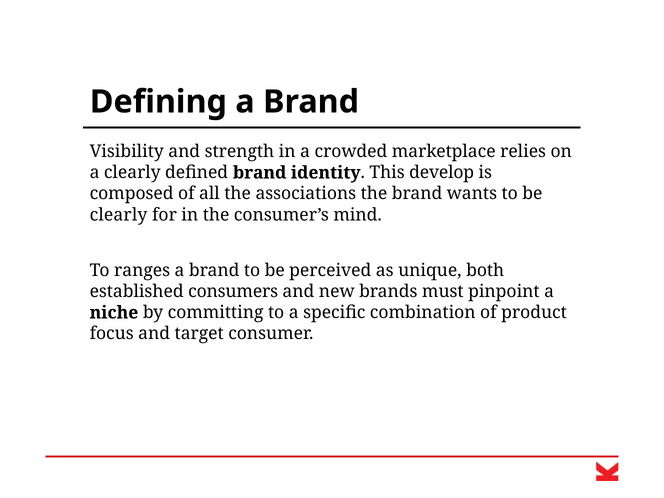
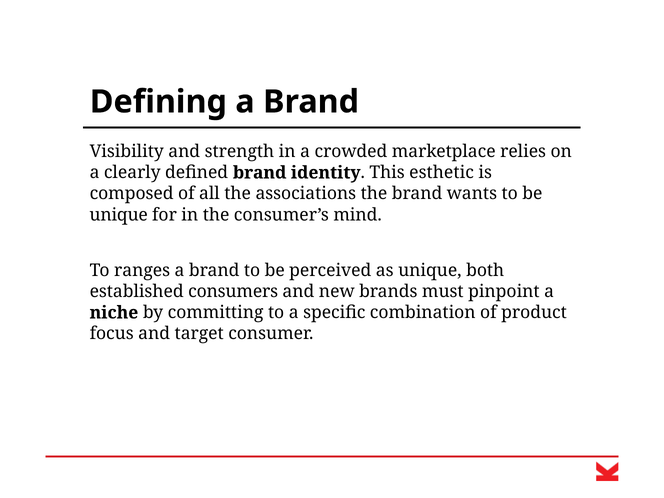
develop: develop -> esthetic (442, 173)
clearly: clearly -> unique (119, 215)
